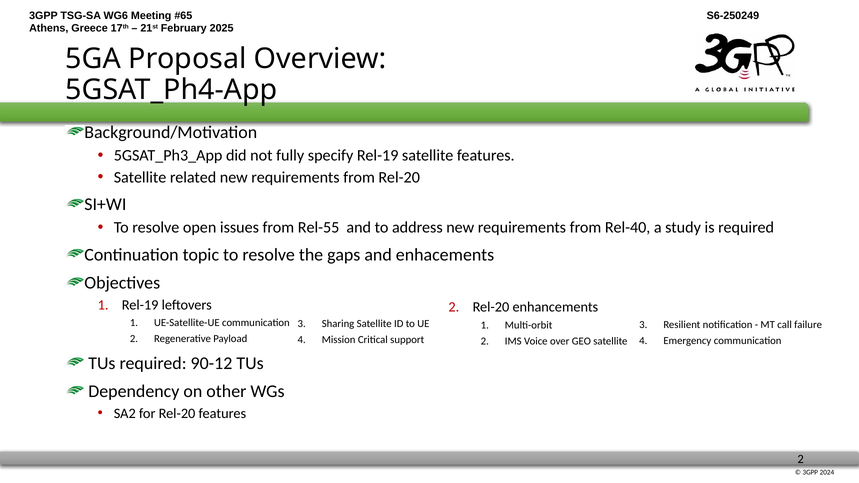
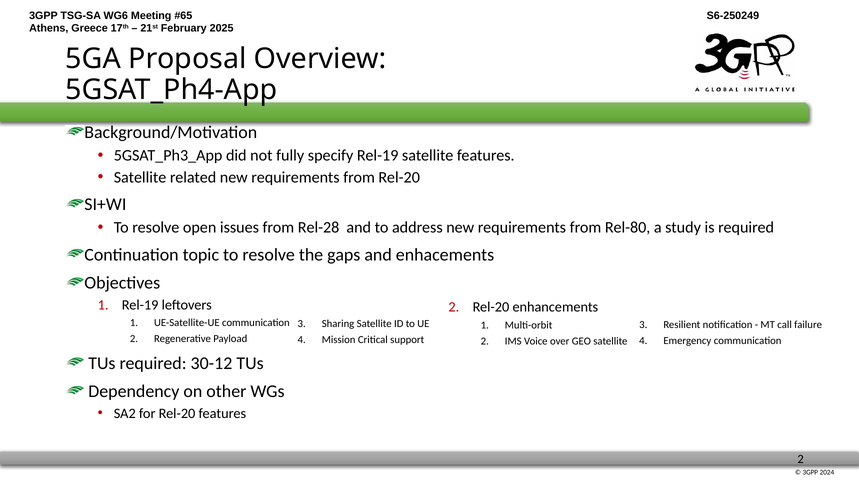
Rel-55: Rel-55 -> Rel-28 (319, 227)
Rel-40: Rel-40 -> Rel-80 (628, 227)
90-12: 90-12 -> 30-12 (211, 363)
